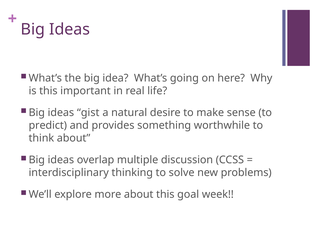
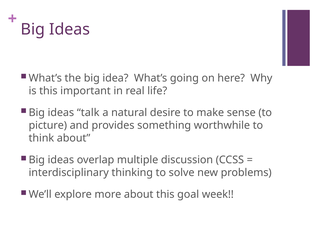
gist: gist -> talk (88, 113)
predict: predict -> picture (48, 125)
